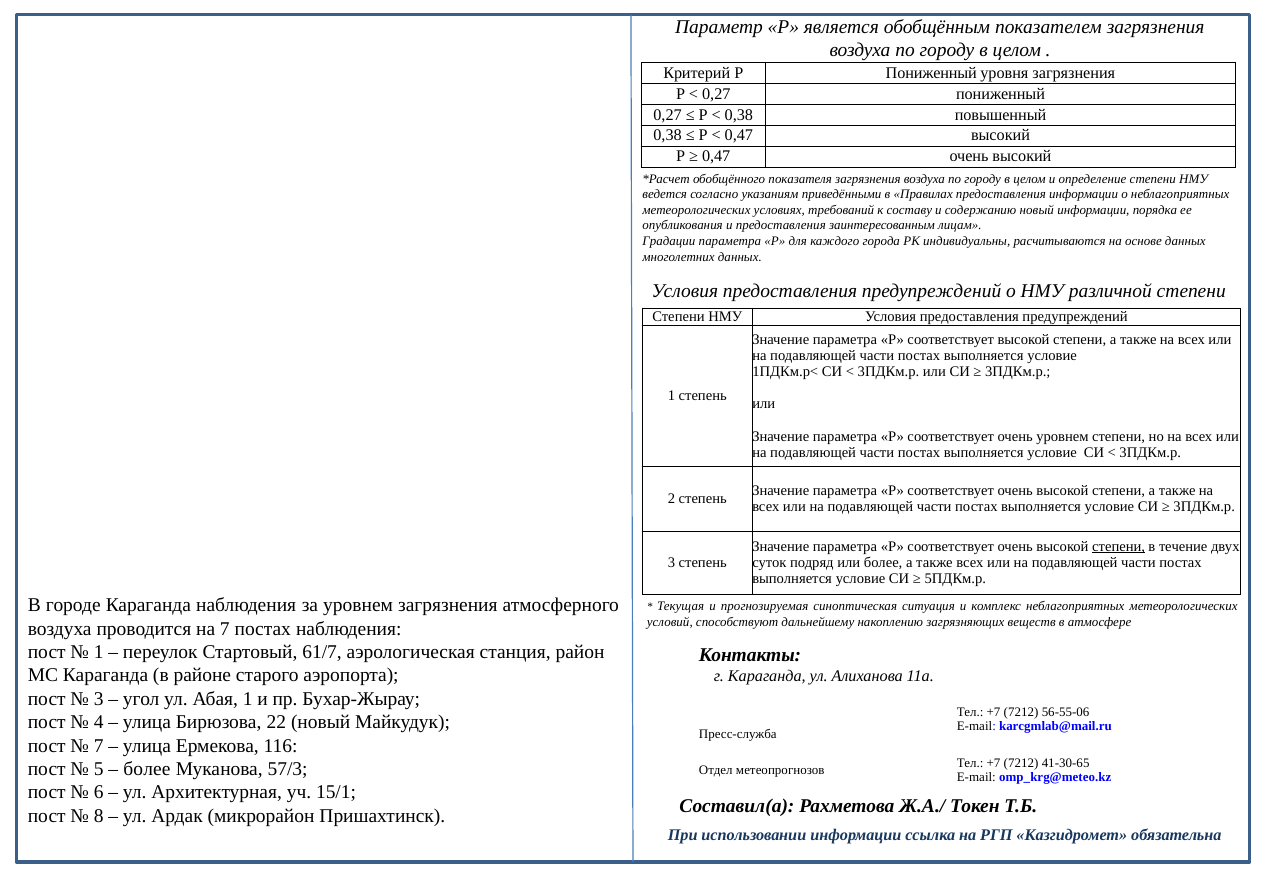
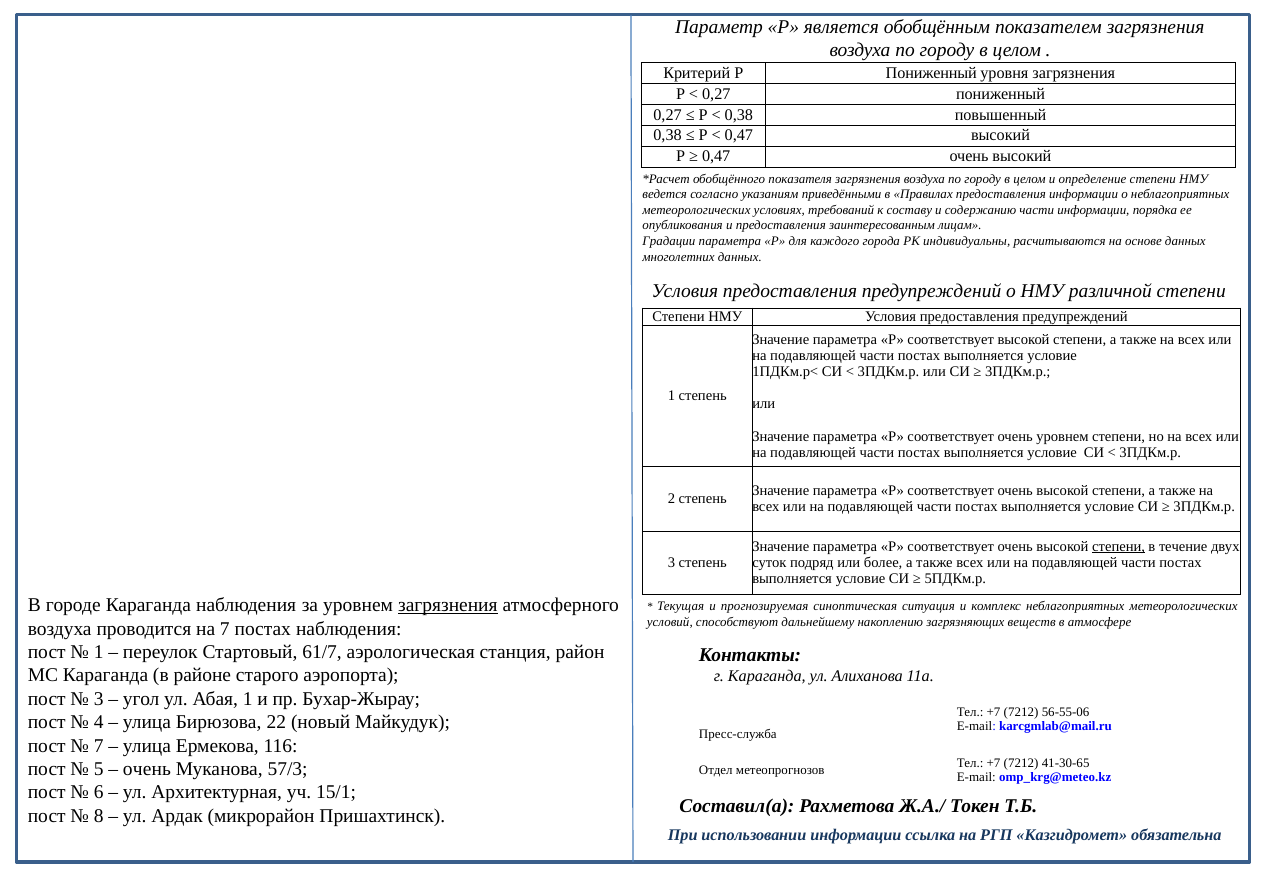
содержанию новый: новый -> части (1037, 210)
загрязнения underline: none -> present (448, 605)
более: более -> очень (147, 769)
